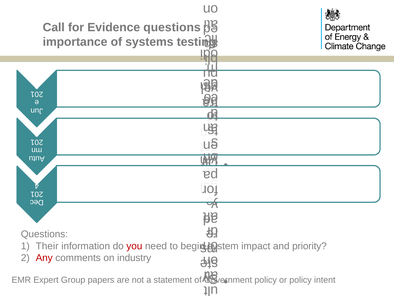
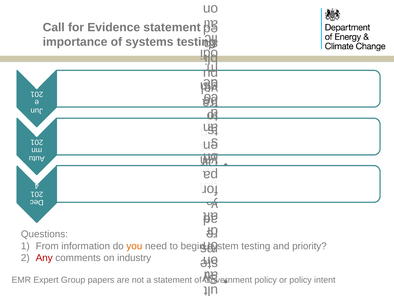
Evidence questions: questions -> statement (172, 27)
Their: Their -> From (47, 246)
you colour: red -> orange (134, 246)
impact: impact -> testing (256, 246)
